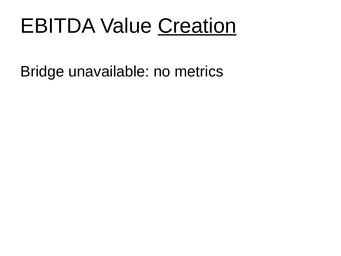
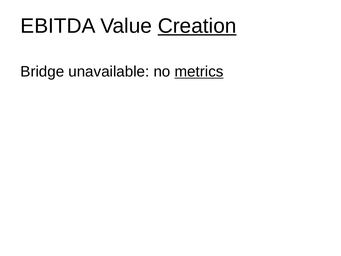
metrics underline: none -> present (199, 72)
